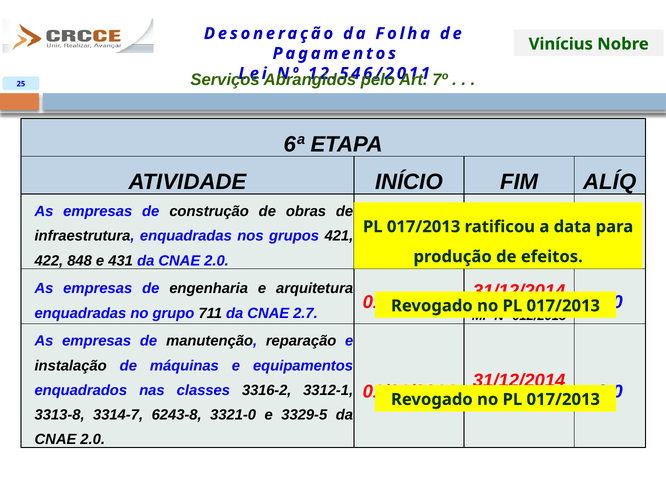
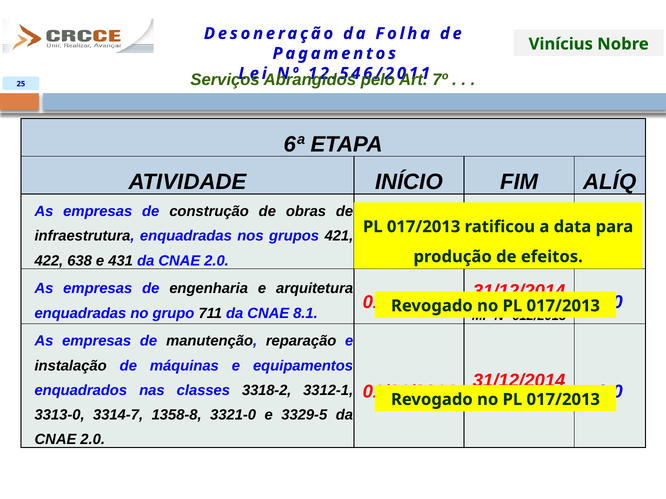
848: 848 -> 638 (80, 261)
2.7: 2.7 -> 8.1 (305, 313)
3316-2: 3316-2 -> 3318-2 (267, 391)
3313-8: 3313-8 -> 3313-0 (60, 415)
6243-8: 6243-8 -> 1358-8 (177, 415)
